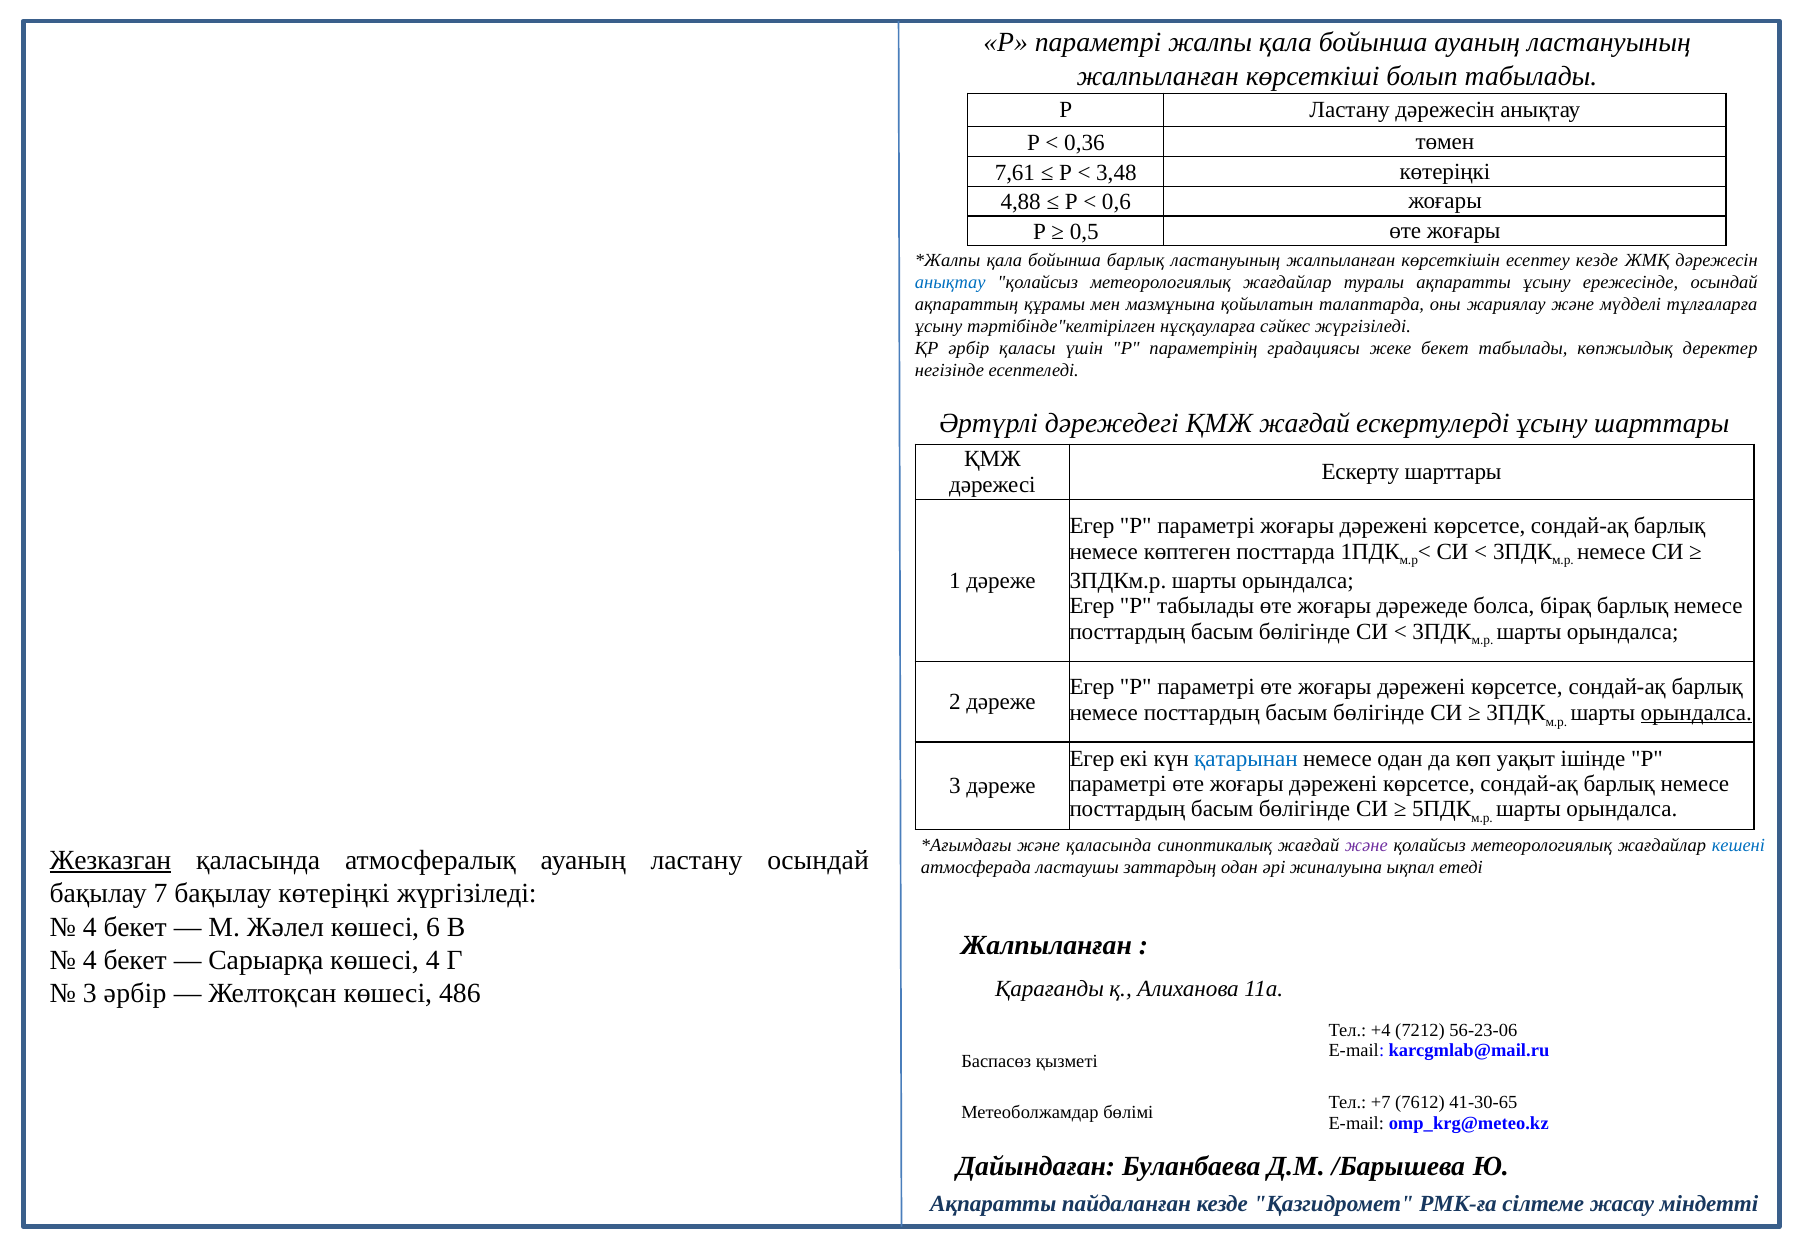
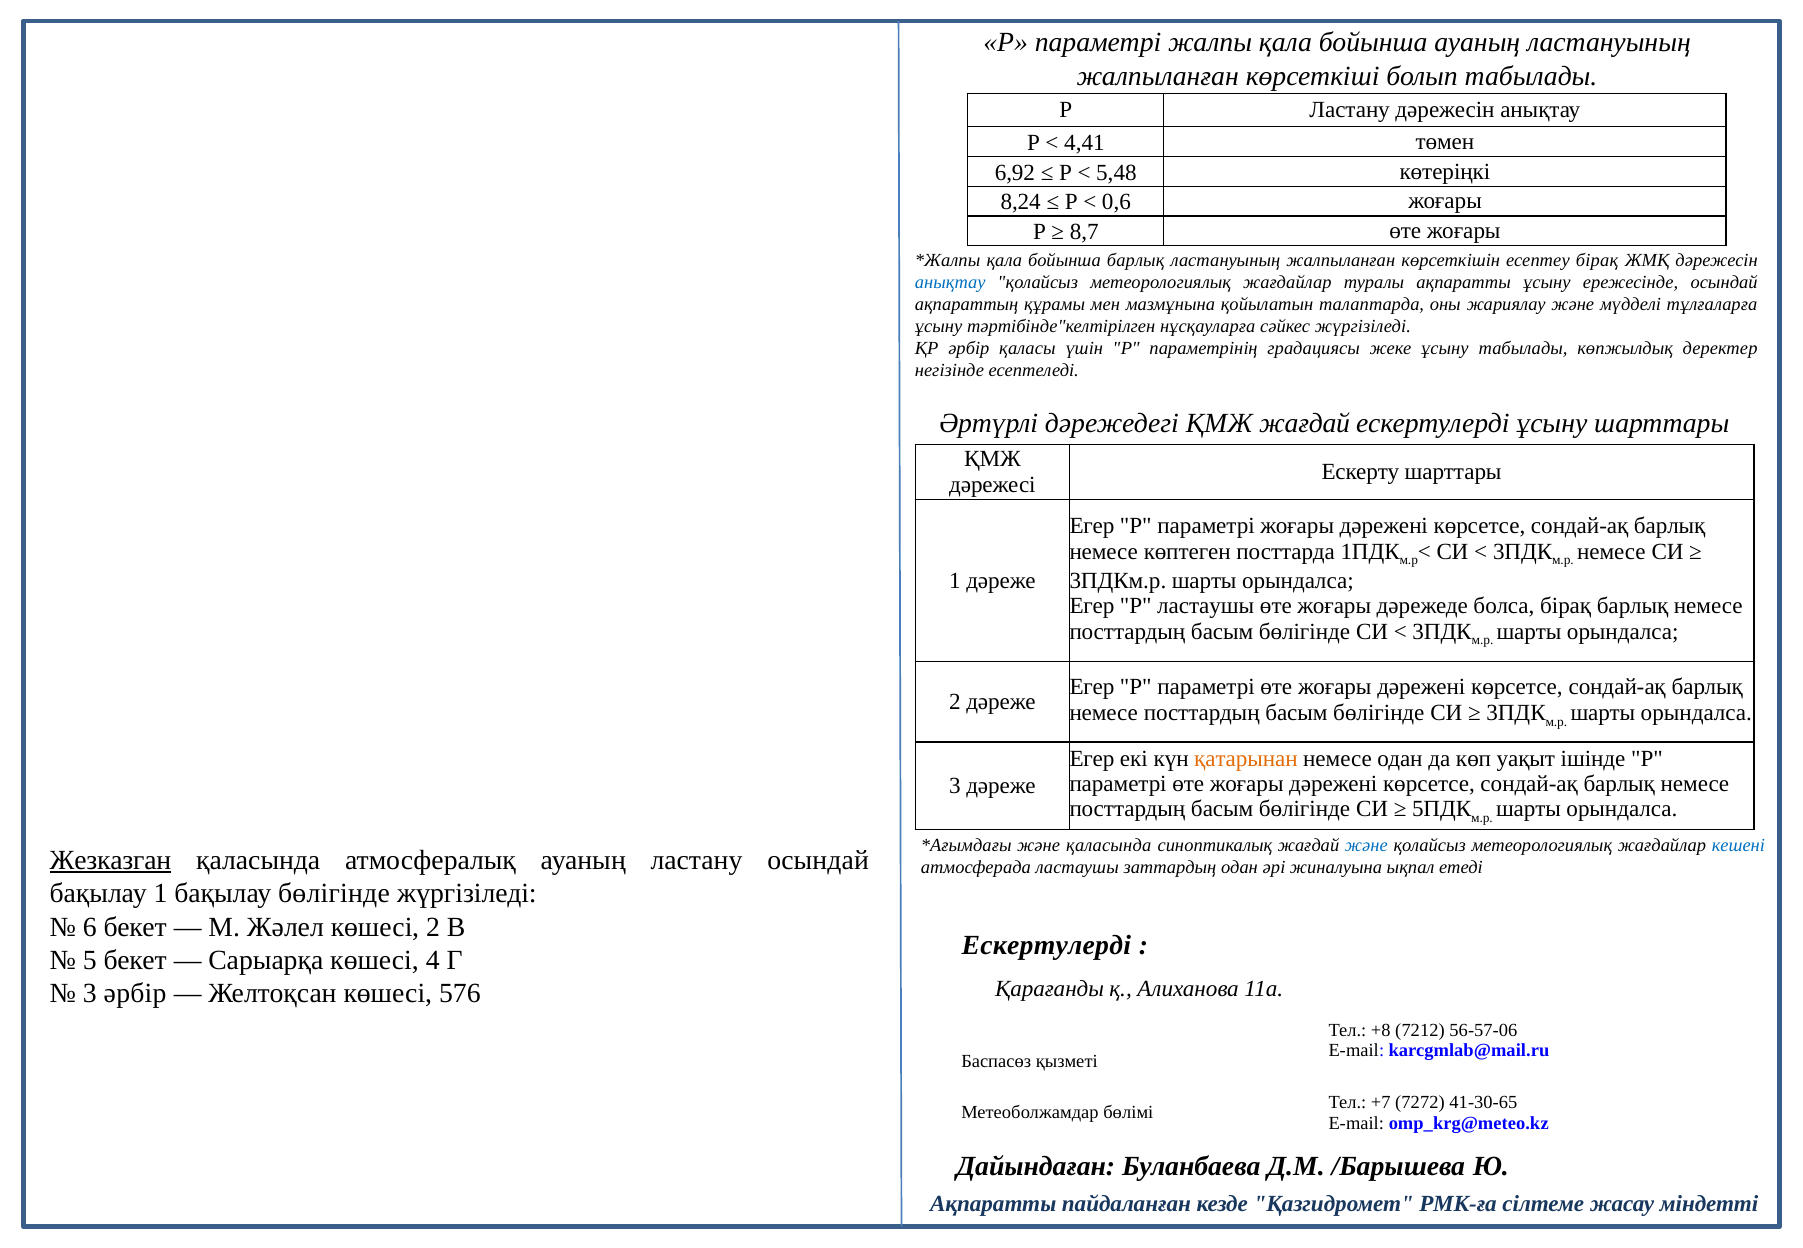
0,36: 0,36 -> 4,41 (1084, 143)
7,61: 7,61 -> 6,92 (1015, 172)
3,48: 3,48 -> 5,48 (1116, 172)
4,88: 4,88 -> 8,24 (1021, 202)
0,5: 0,5 -> 8,7 (1084, 232)
есептеу кезде: кезде -> бірақ (1597, 260)
жеке бекет: бекет -> ұсыну (1445, 349)
P табылады: табылады -> ластаушы (1206, 606)
орындалса underline: present -> none (1696, 713)
қатарынан colour: blue -> orange (1246, 759)
және colour: purple -> blue (1366, 846)
бақылау 7: 7 -> 1 (160, 894)
бақылау көтеріңкі: көтеріңкі -> бөлігінде (334, 894)
4: 4 -> 6 (90, 927)
көшесі 6: 6 -> 2 (433, 927)
Жалпыланған: Жалпыланған -> Ескертулерді (1046, 946)
4: 4 -> 5 (90, 960)
486: 486 -> 576 (460, 994)
+4: +4 -> +8 (1381, 1031)
56-23-06: 56-23-06 -> 56-57-06 (1483, 1031)
7612: 7612 -> 7272 (1420, 1103)
